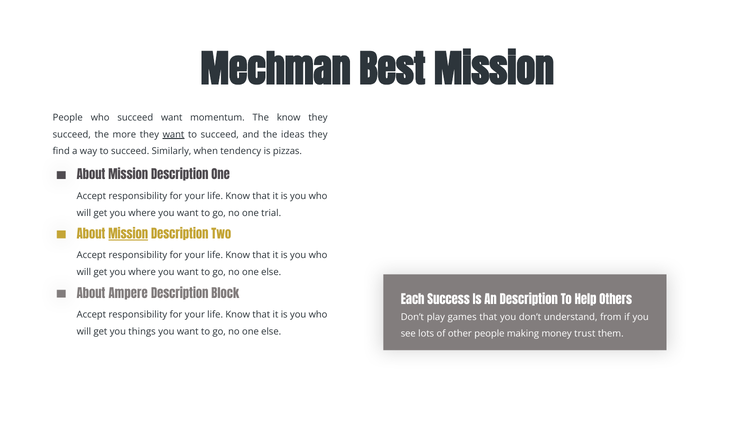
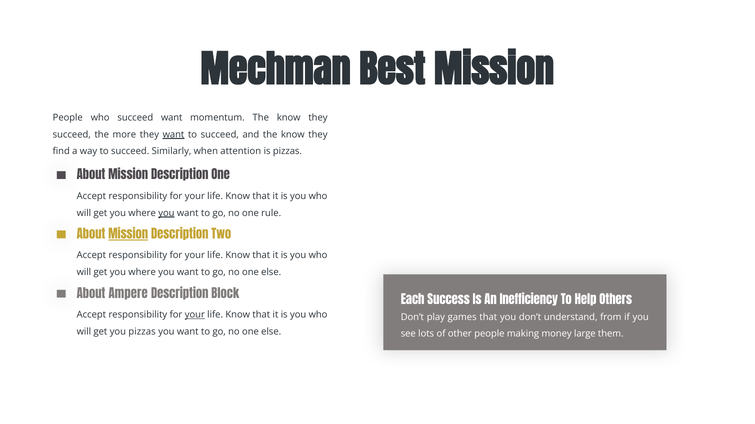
and the ideas: ideas -> know (293, 135)
tendency: tendency -> attention (241, 152)
you underline: none -> present (166, 213)
trial: trial -> rule (271, 213)
An Description: Description -> Inefficiency (529, 300)
your underline: none -> present (195, 315)
you things: things -> pizzas (142, 332)
trust: trust -> large (585, 334)
